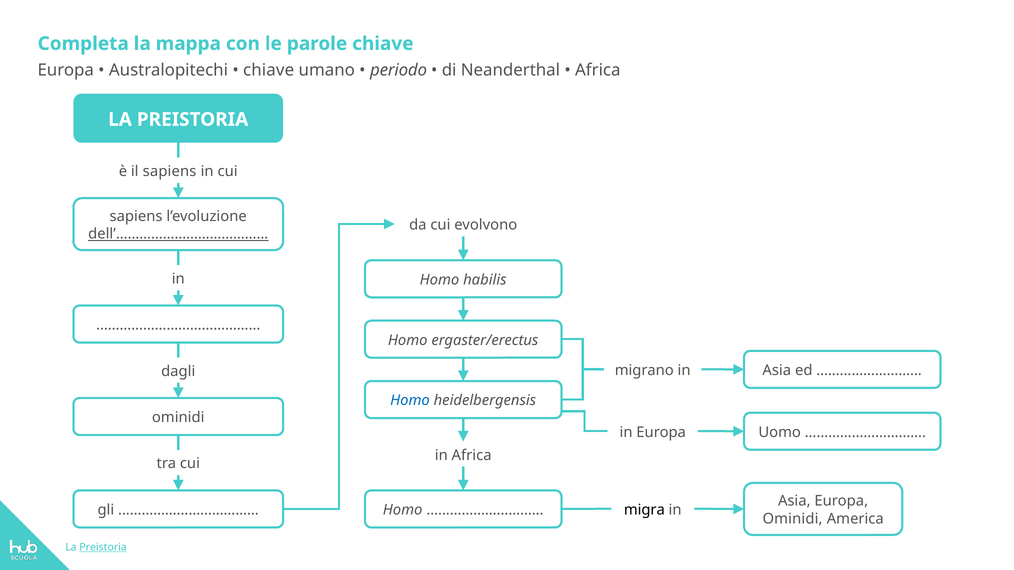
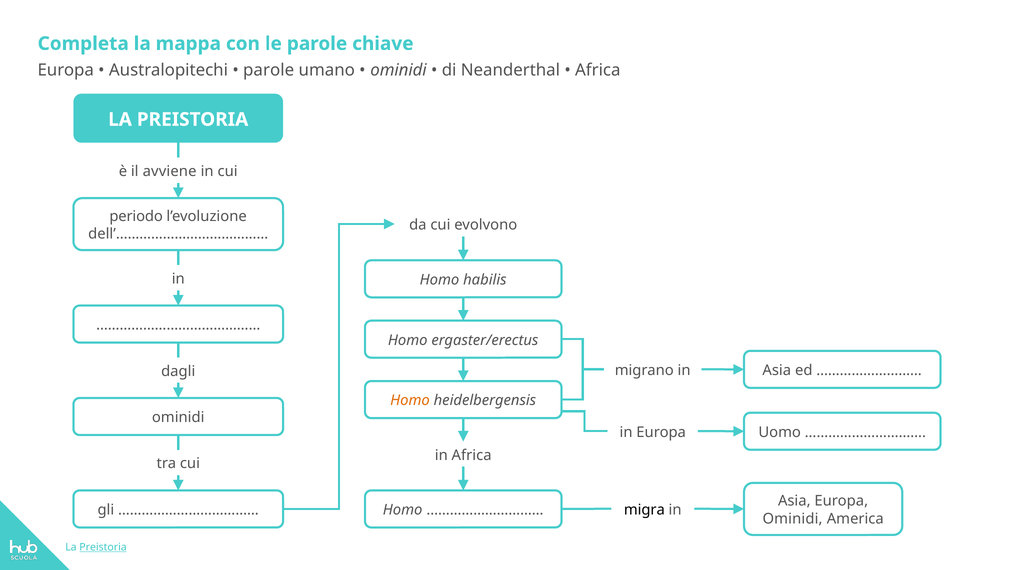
chiave: chiave -> parole (269, 70)
periodo: periodo -> ominidi (399, 70)
il sapiens: sapiens -> avviene (170, 171)
sapiens: sapiens -> periodo (136, 216)
dell’………………………………… underline: present -> none (178, 234)
Homo colour: blue -> orange (410, 401)
